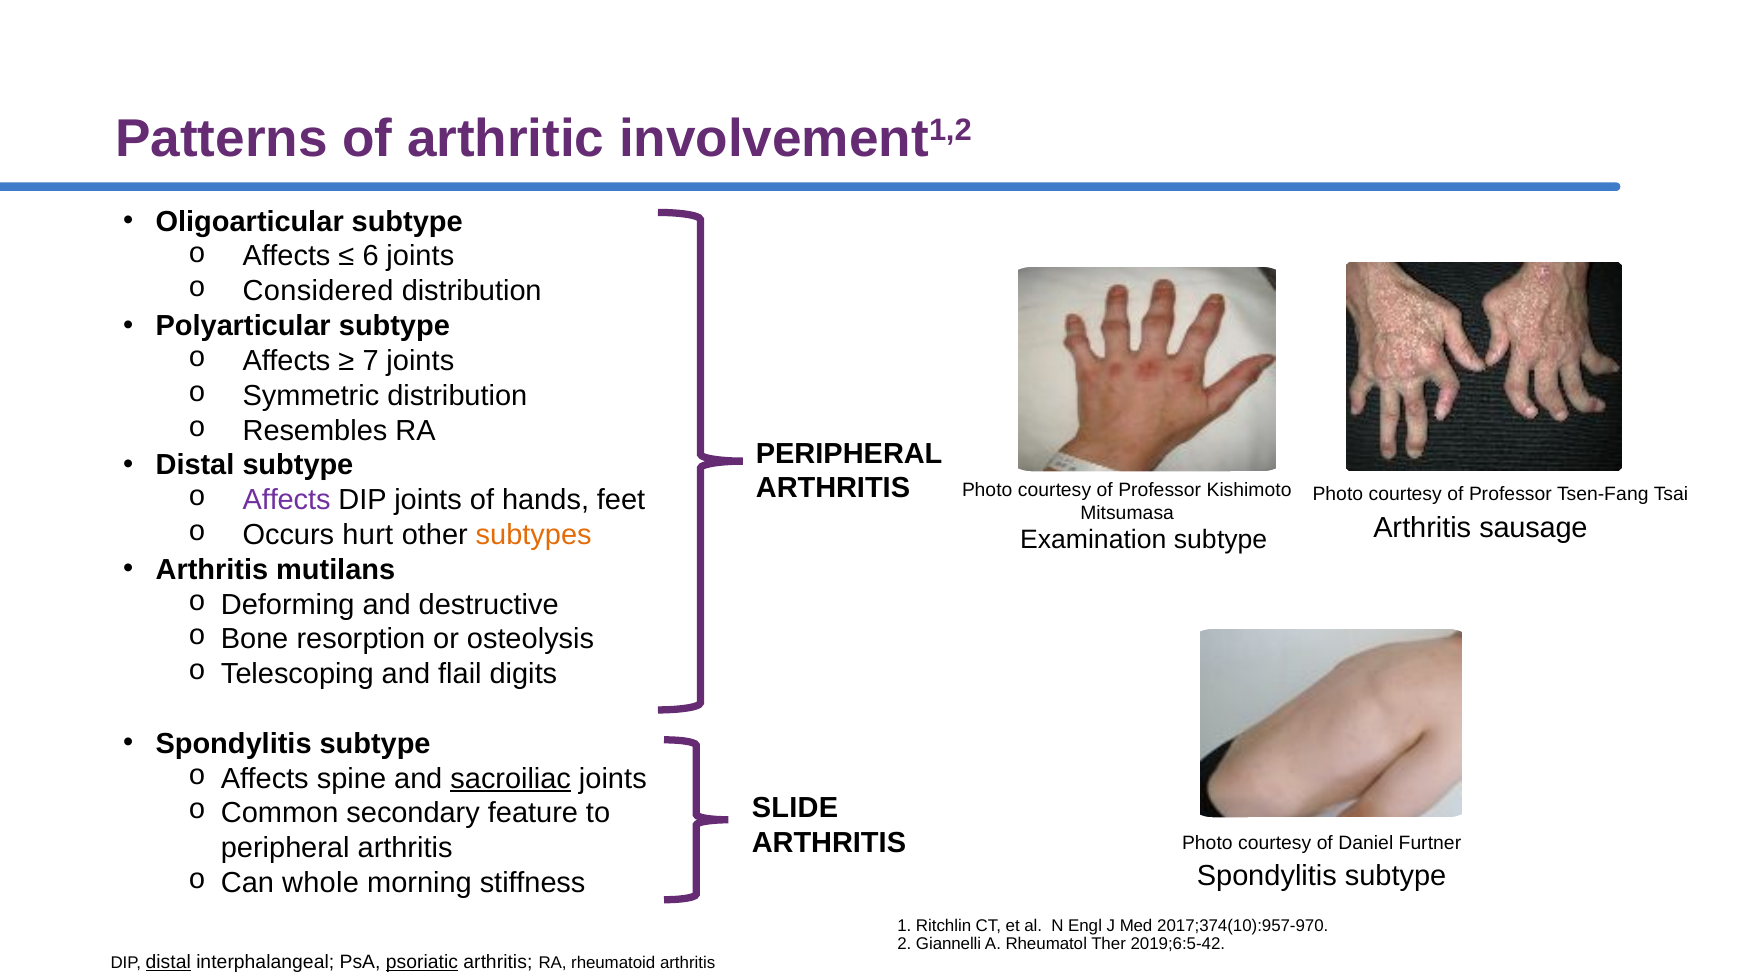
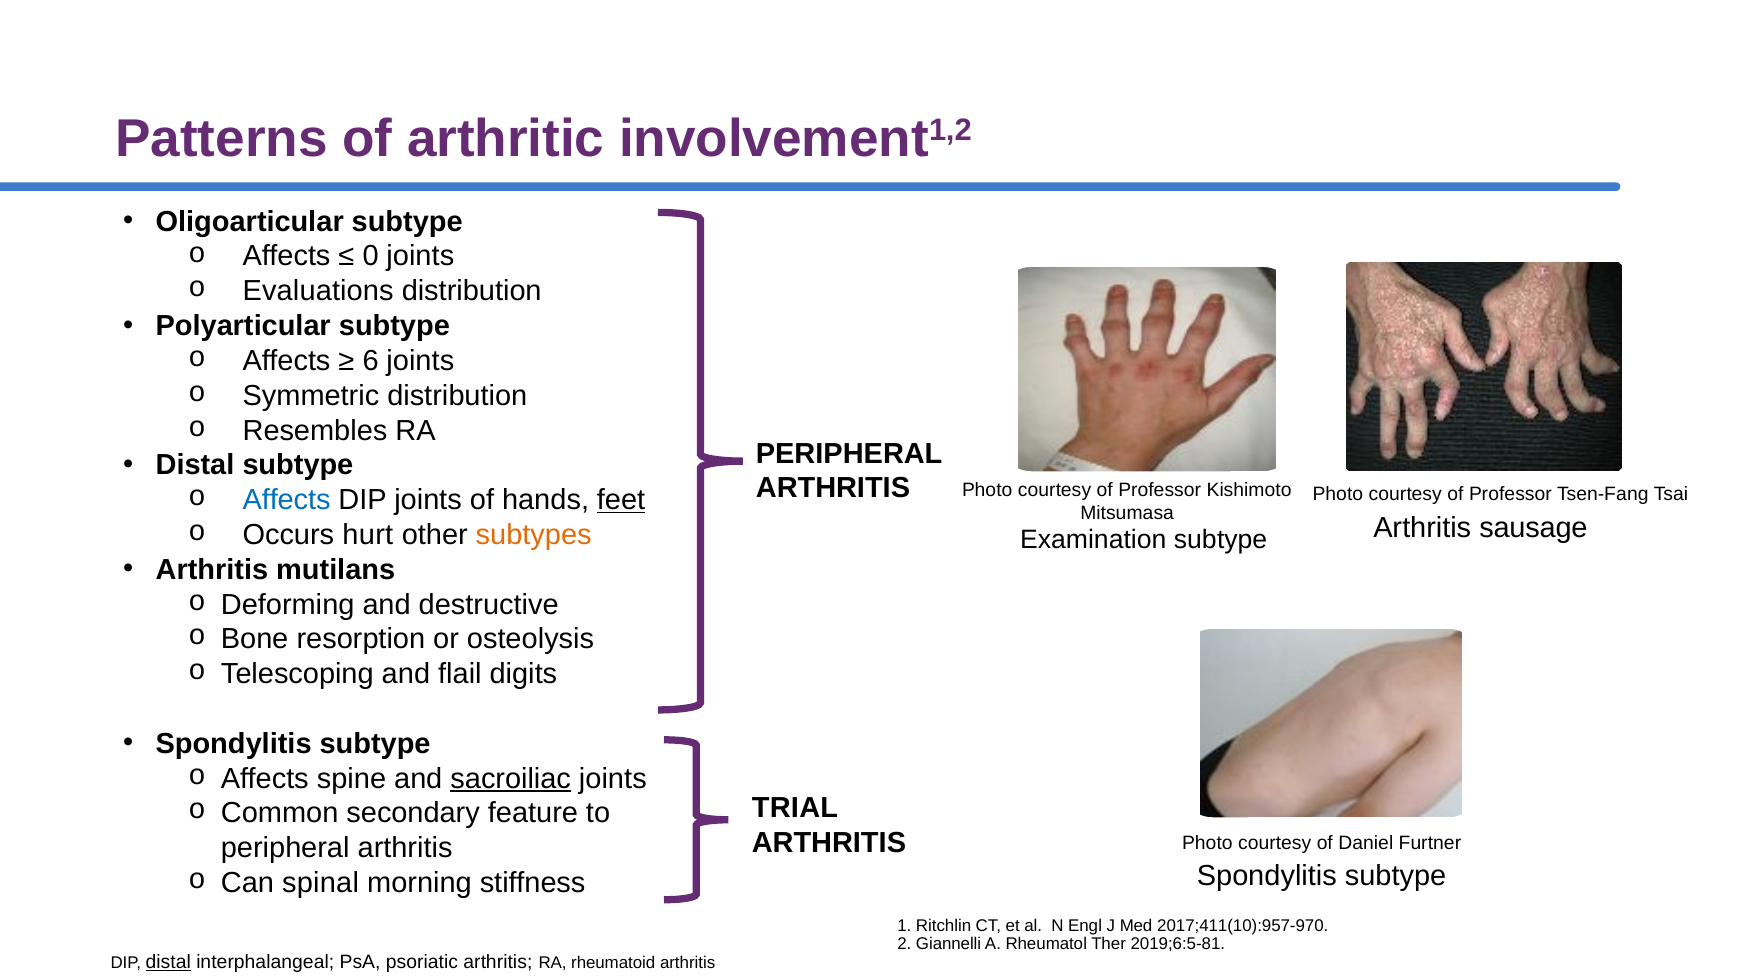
6: 6 -> 0 (371, 256)
Considered: Considered -> Evaluations (318, 291)
7: 7 -> 6 (371, 361)
Affects colour: purple -> blue (287, 500)
feet underline: none -> present (621, 500)
SLIDE: SLIDE -> TRIAL (795, 808)
whole: whole -> spinal (321, 883)
2017;374(10):957-970: 2017;374(10):957-970 -> 2017;411(10):957-970 (1243, 925)
2019;6:5-42: 2019;6:5-42 -> 2019;6:5-81 (1178, 944)
psoriatic underline: present -> none (422, 962)
